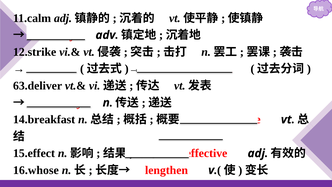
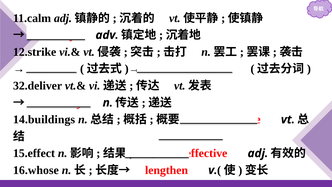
63.deliver: 63.deliver -> 32.deliver (38, 86)
14.breakfast: 14.breakfast -> 14.buildings (44, 119)
